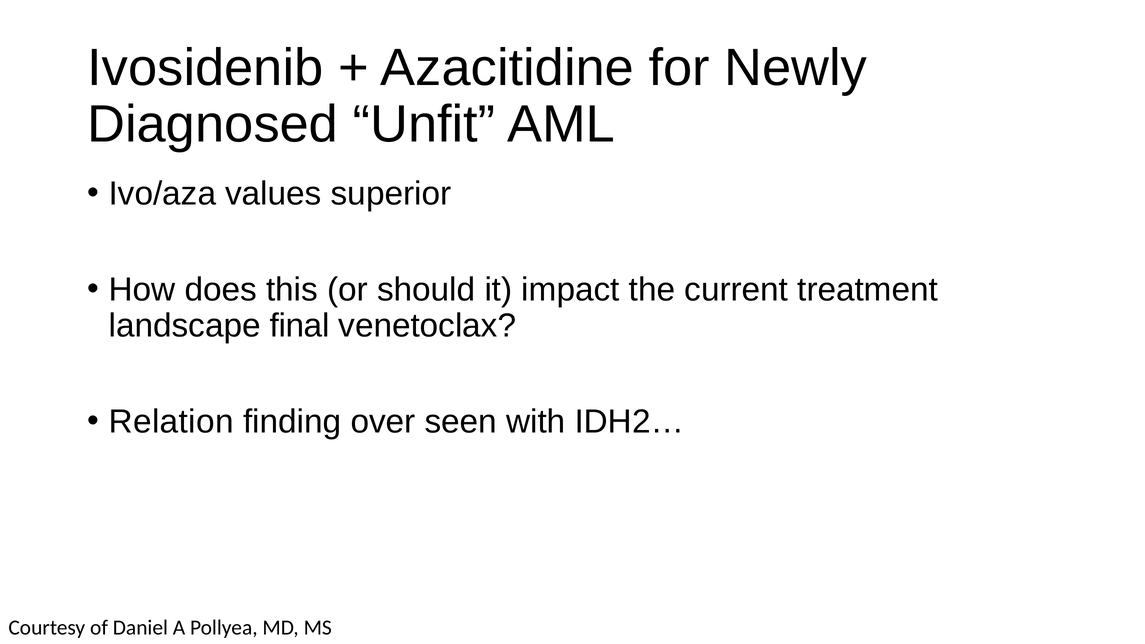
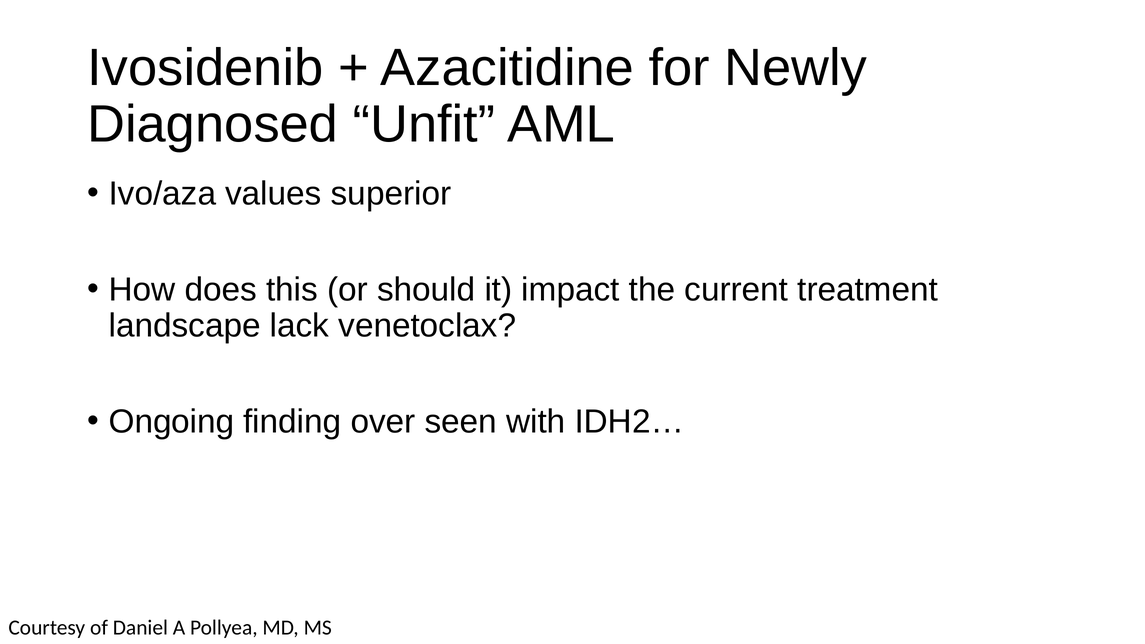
final: final -> lack (300, 326)
Relation: Relation -> Ongoing (171, 422)
